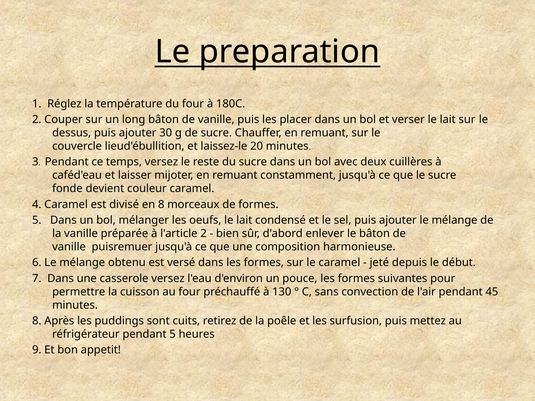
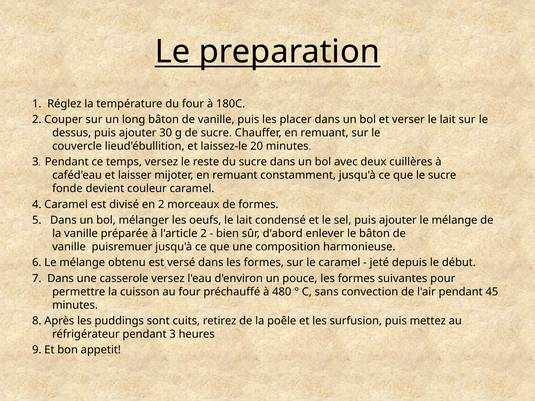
en 8: 8 -> 2 (161, 205)
130: 130 -> 480 (282, 292)
pendant 5: 5 -> 3 (173, 334)
